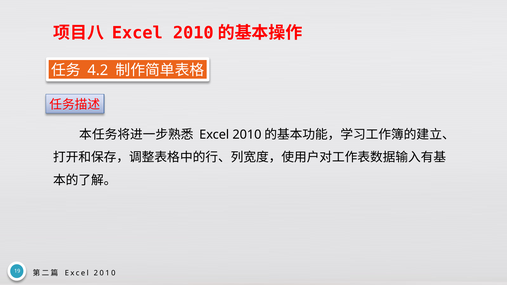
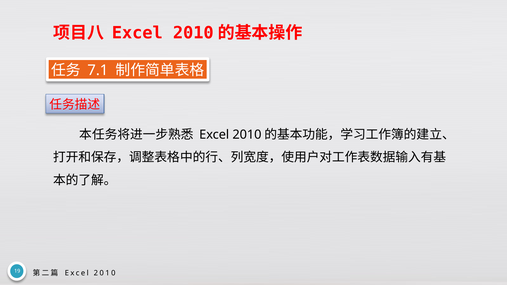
4.2: 4.2 -> 7.1 (98, 70)
